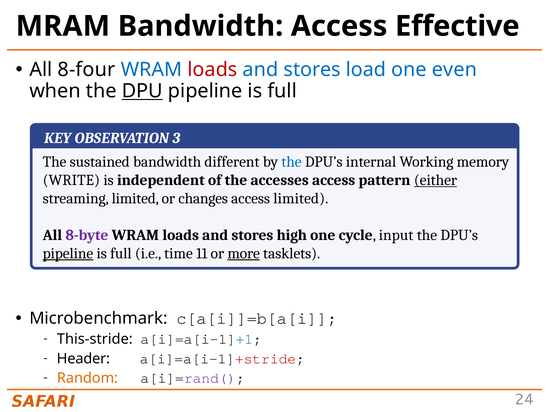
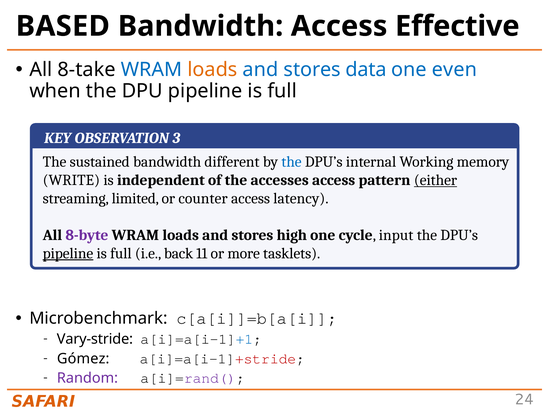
MRAM: MRAM -> BASED (63, 26)
8-four: 8-four -> 8-take (87, 70)
loads colour: red -> orange (212, 70)
load: load -> data (366, 70)
DPU underline: present -> none (142, 91)
changes: changes -> counter (203, 199)
access limited: limited -> latency (301, 199)
time: time -> back (179, 254)
more underline: present -> none (244, 254)
This-stride: This-stride -> Vary-stride (95, 340)
Header: Header -> Gómez (83, 359)
Random colour: orange -> purple (87, 379)
